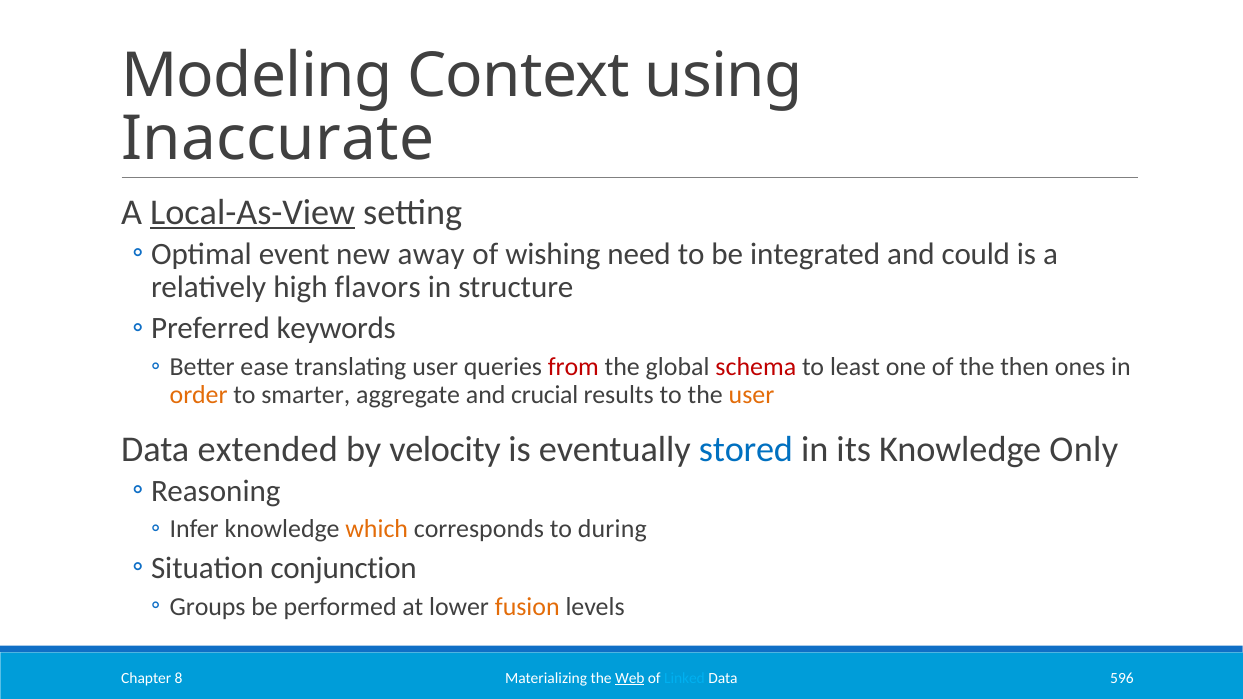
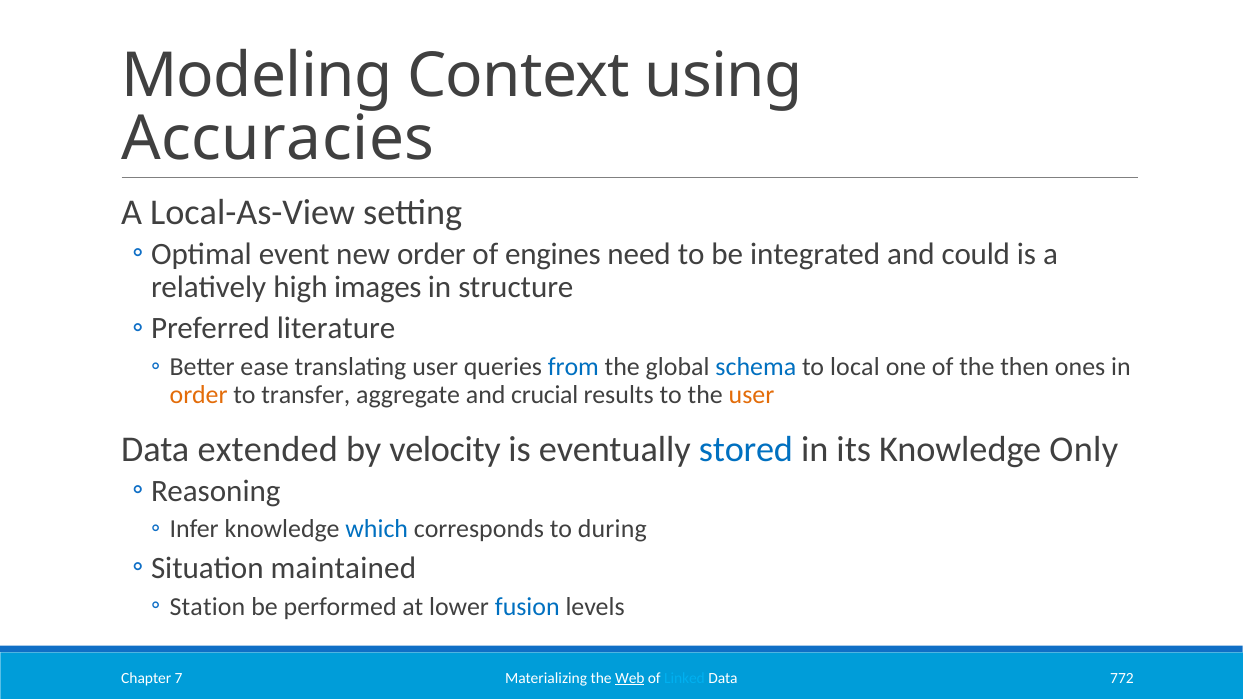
Inaccurate: Inaccurate -> Accuracies (278, 139)
Local-As-View underline: present -> none (253, 212)
new away: away -> order (431, 254)
wishing: wishing -> engines (553, 254)
flavors: flavors -> images (378, 287)
keywords: keywords -> literature (336, 329)
from colour: red -> blue (573, 367)
schema colour: red -> blue (756, 367)
least: least -> local (855, 367)
smarter: smarter -> transfer (306, 395)
which colour: orange -> blue (377, 530)
conjunction: conjunction -> maintained (343, 568)
Groups: Groups -> Station (207, 607)
fusion colour: orange -> blue (527, 607)
596: 596 -> 772 (1122, 678)
8: 8 -> 7 (179, 678)
